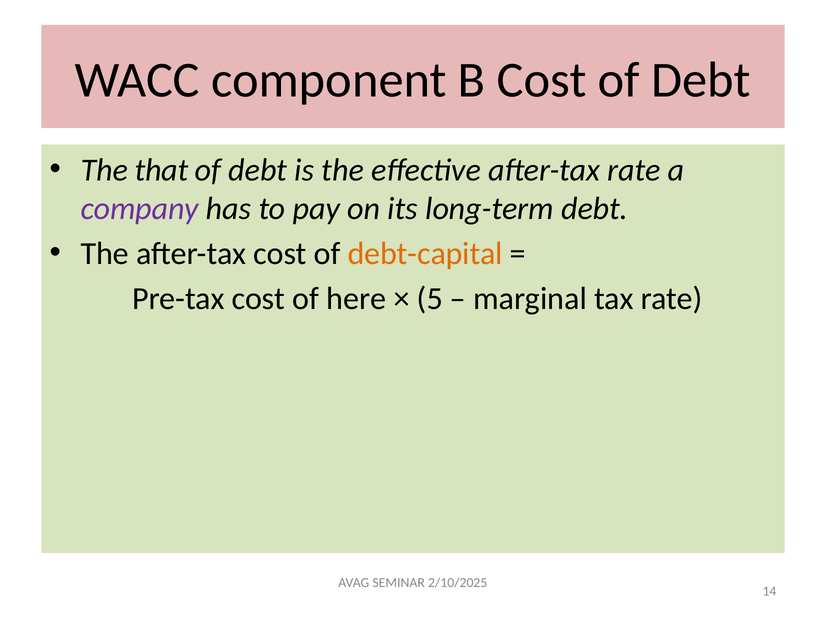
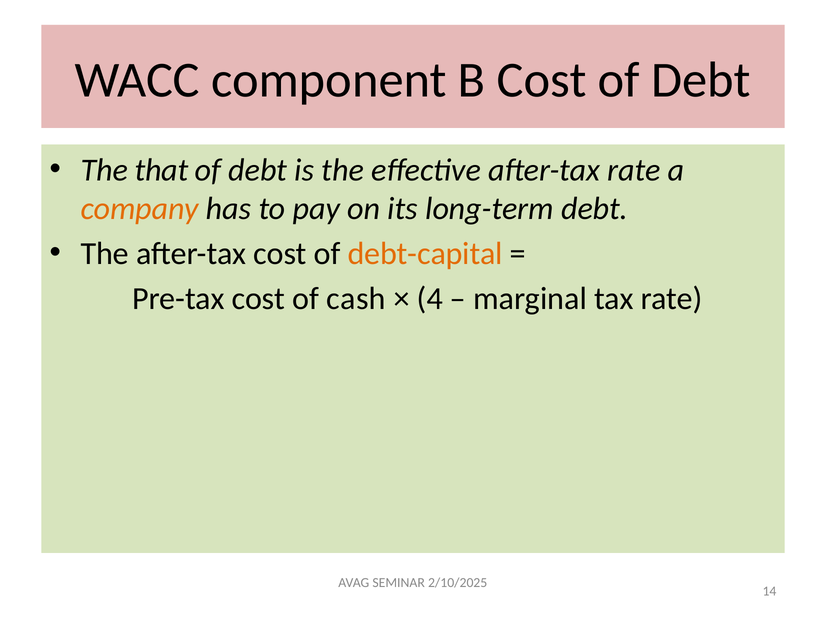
company colour: purple -> orange (140, 209)
here: here -> cash (356, 299)
5: 5 -> 4 (430, 299)
